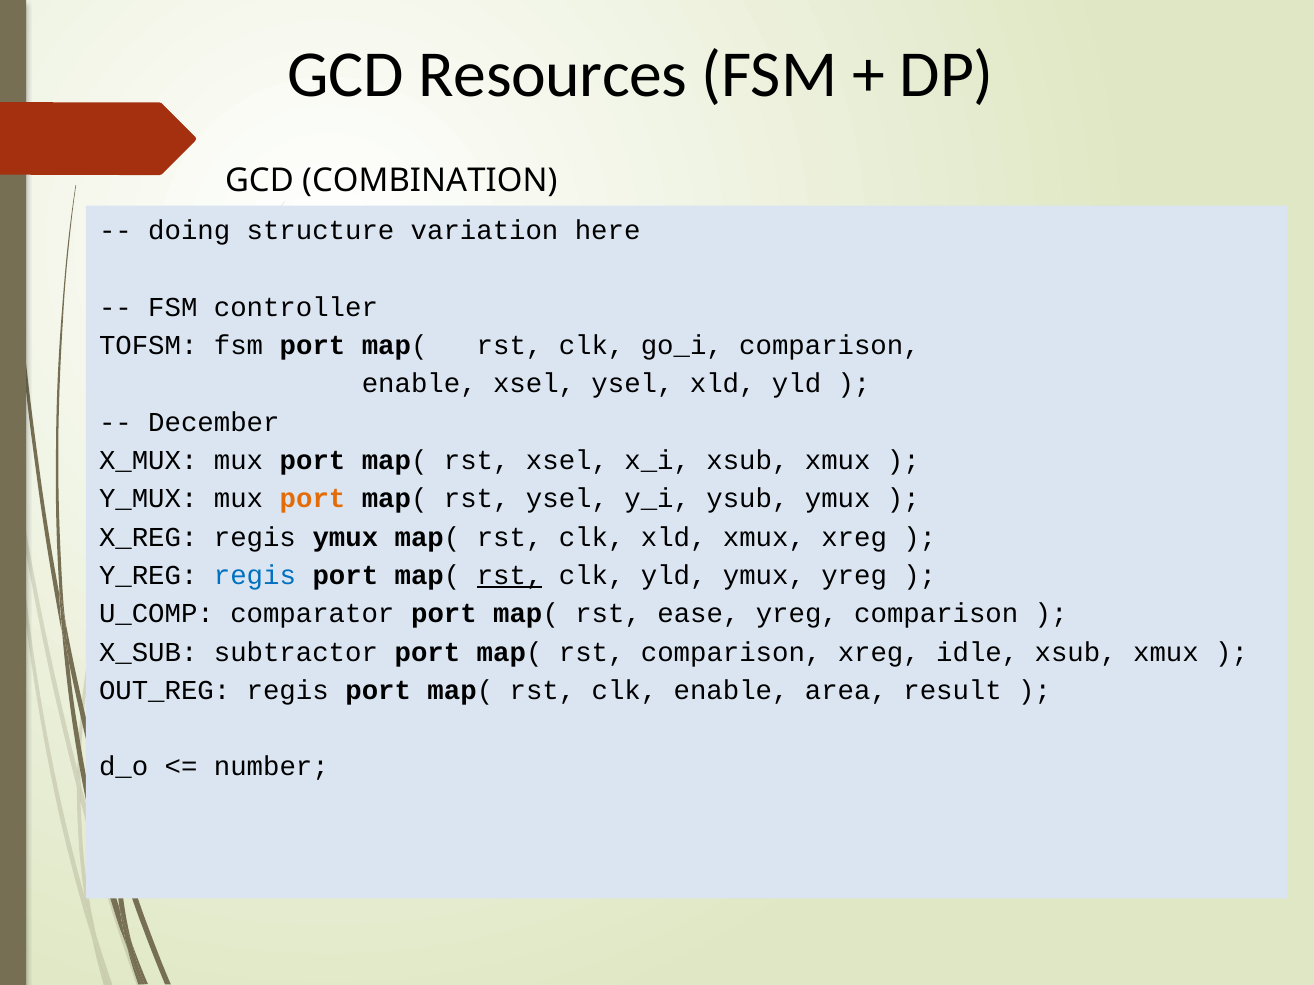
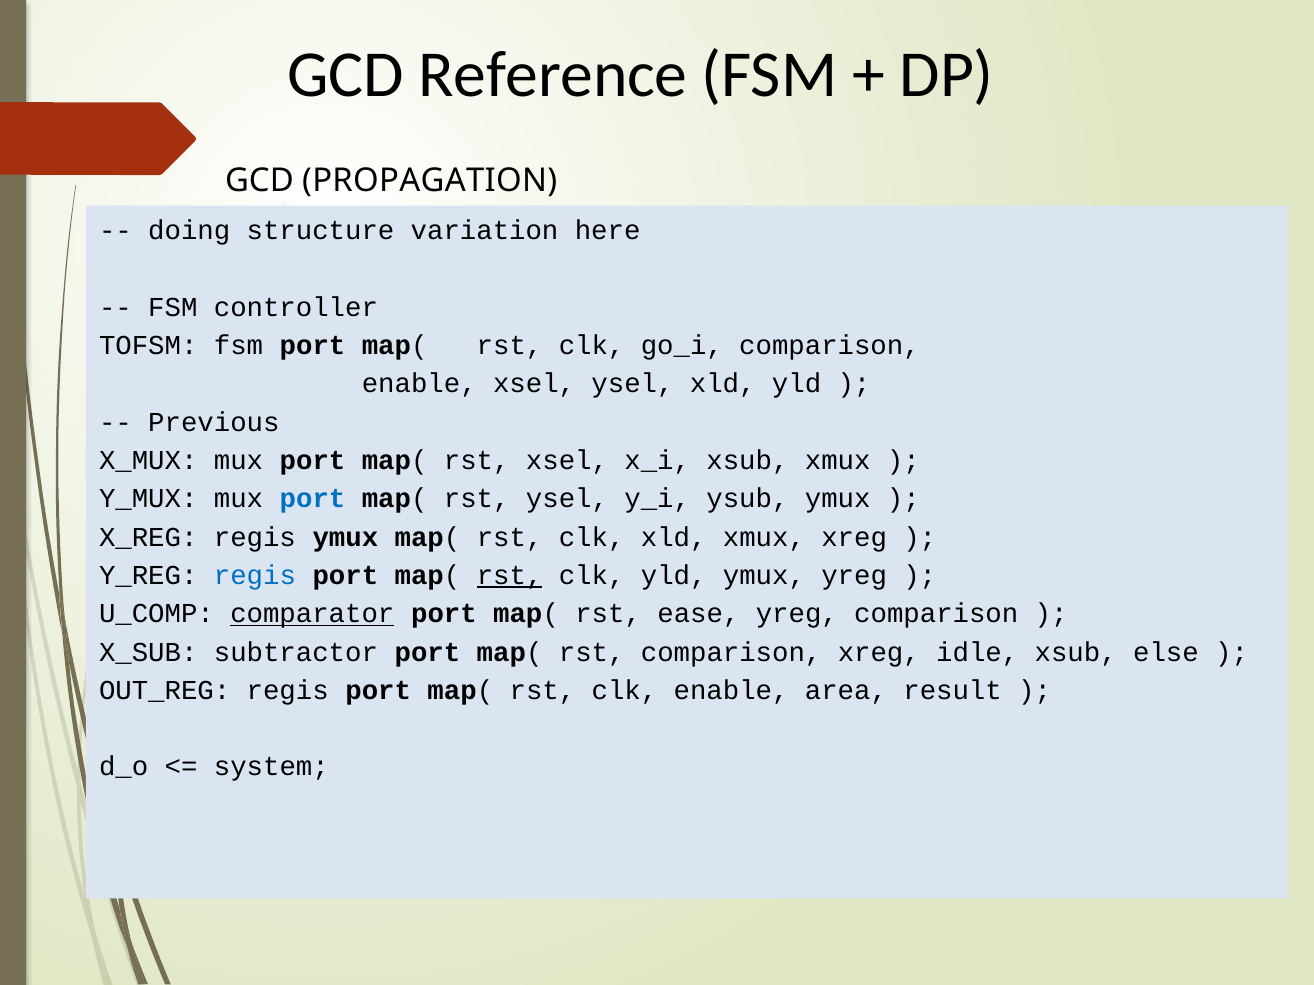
Resources: Resources -> Reference (553, 75)
COMBINATION: COMBINATION -> PROPAGATION (430, 181)
December: December -> Previous (214, 422)
port colour: orange -> blue (313, 499)
comparator underline: none -> present (312, 614)
xmux: xmux -> else (1166, 652)
number: number -> system (271, 767)
